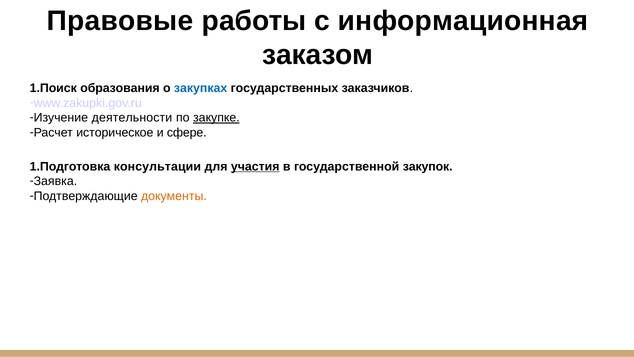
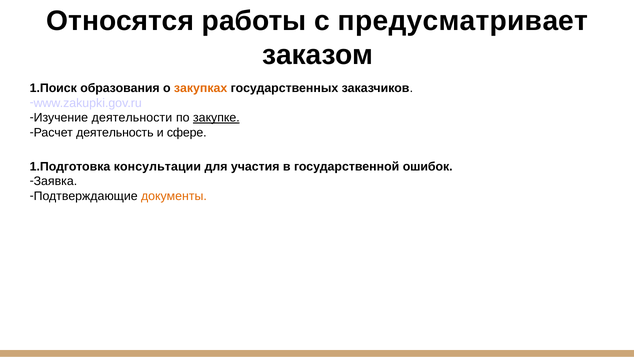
Правовые: Правовые -> Относятся (120, 21)
информационная: информационная -> предусматривает (463, 21)
закупках colour: blue -> orange (201, 88)
историческое: историческое -> деятельность (115, 133)
участия underline: present -> none (255, 166)
закупок: закупок -> ошибок (428, 166)
